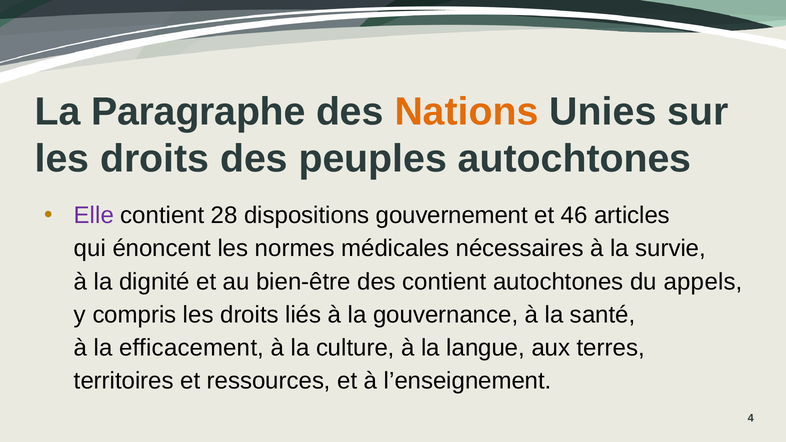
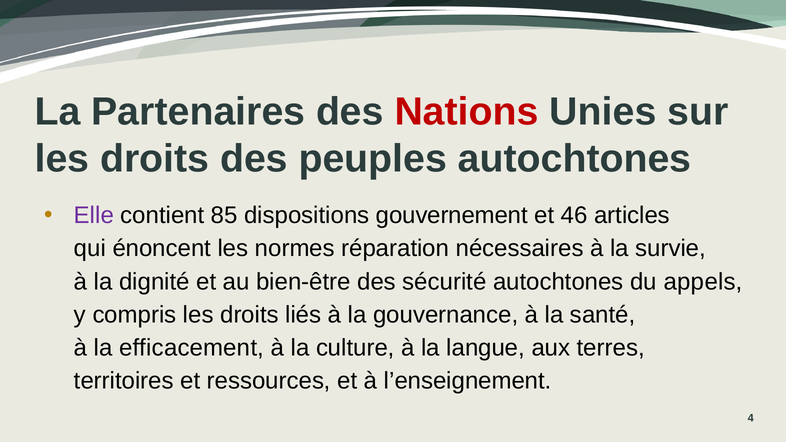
Paragraphe: Paragraphe -> Partenaires (198, 112)
Nations colour: orange -> red (467, 112)
28: 28 -> 85 (224, 215)
médicales: médicales -> réparation (395, 249)
des contient: contient -> sécurité (444, 282)
